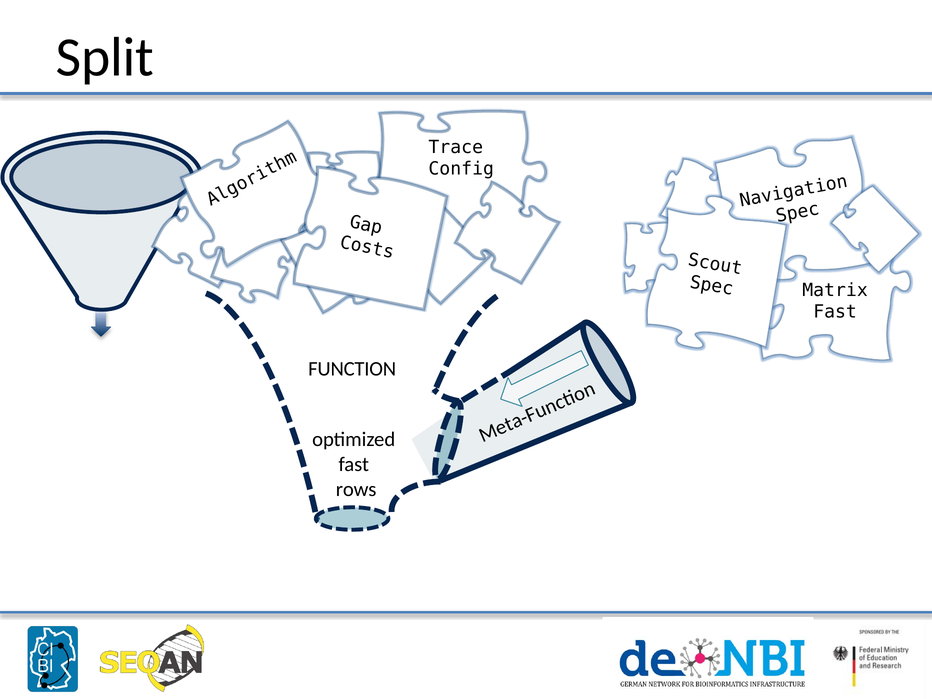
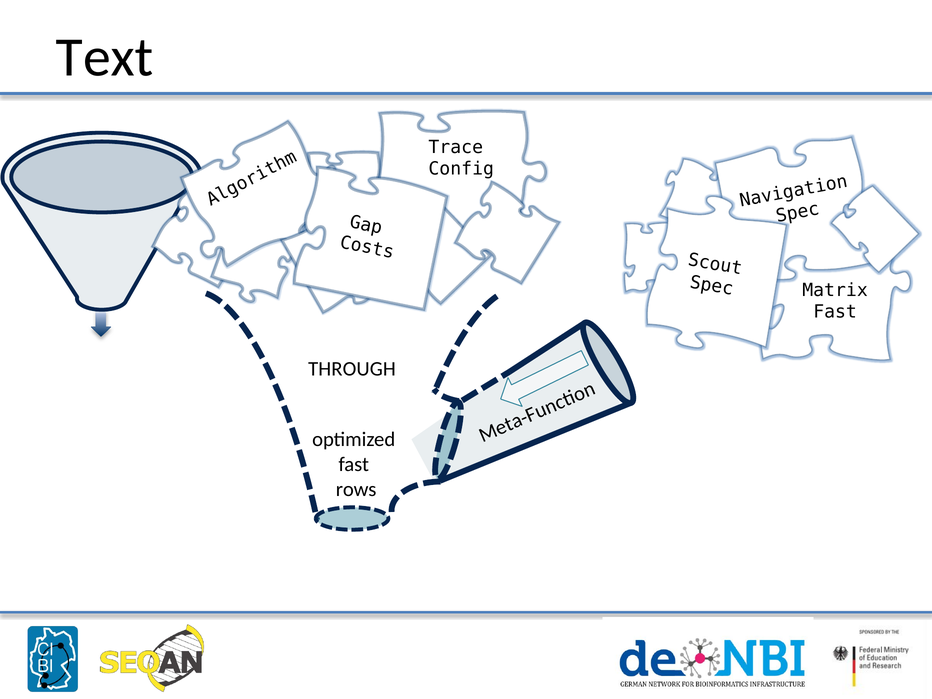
Split: Split -> Text (105, 58)
FUNCTION: FUNCTION -> THROUGH (352, 369)
